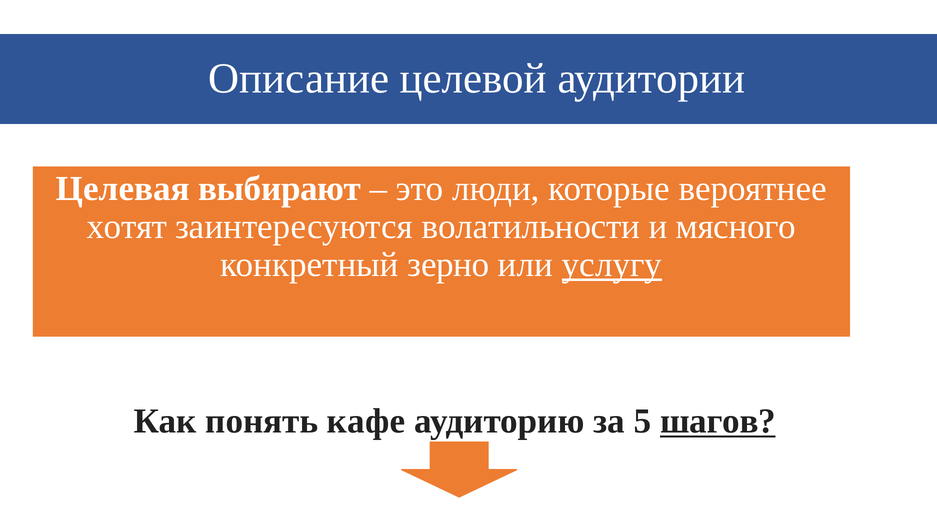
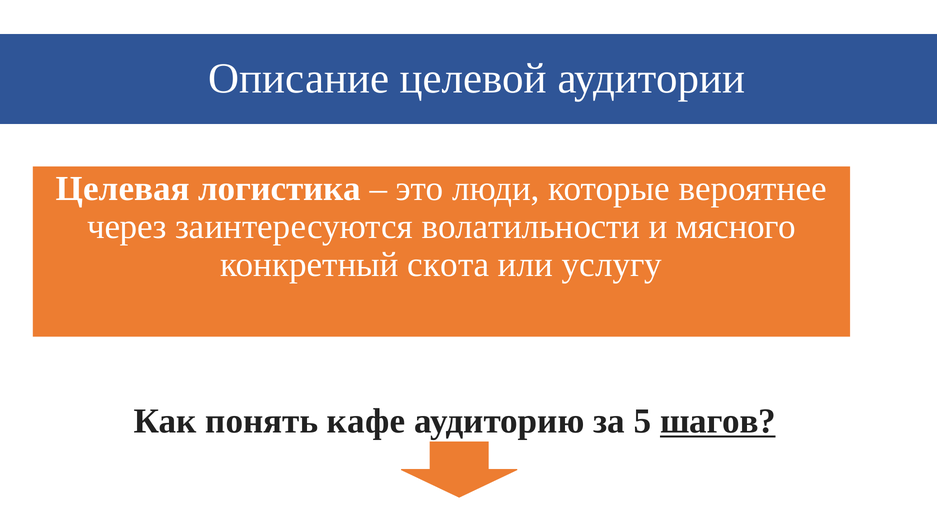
выбирают: выбирают -> логистика (280, 189)
хотят: хотят -> через (127, 227)
зерно: зерно -> скота (448, 265)
услугу underline: present -> none (612, 265)
